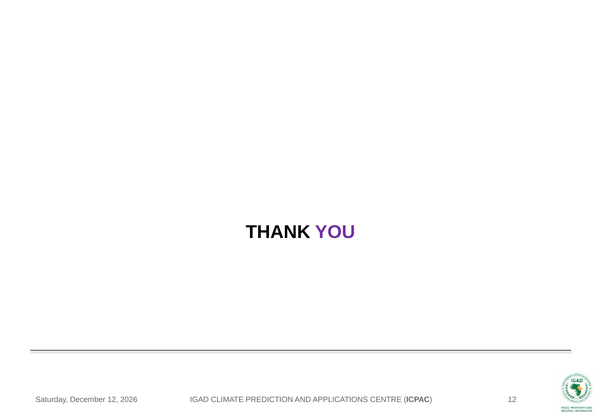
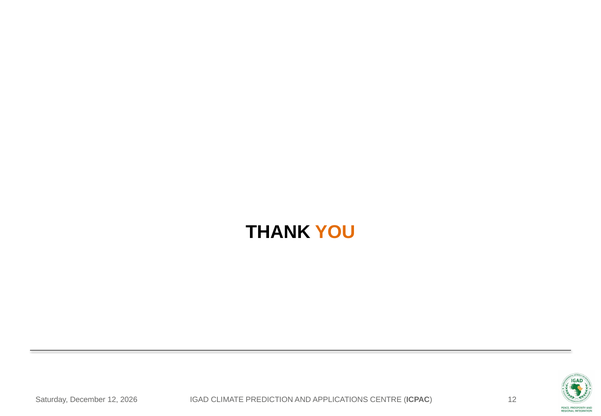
YOU colour: purple -> orange (335, 232)
